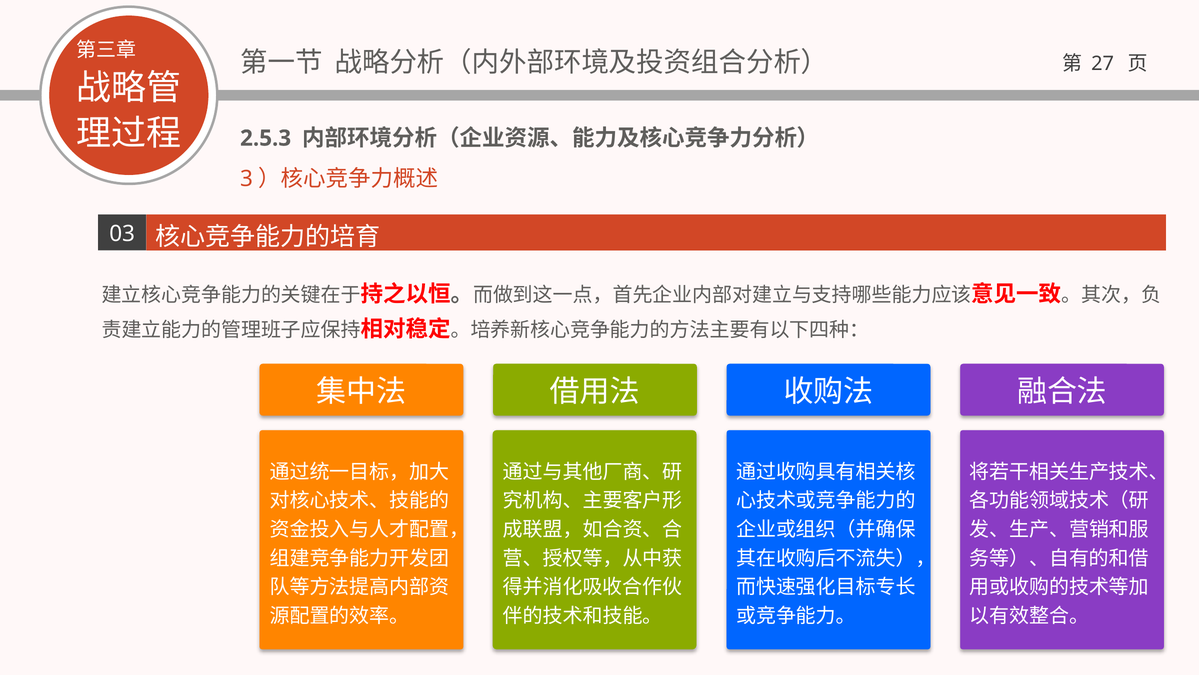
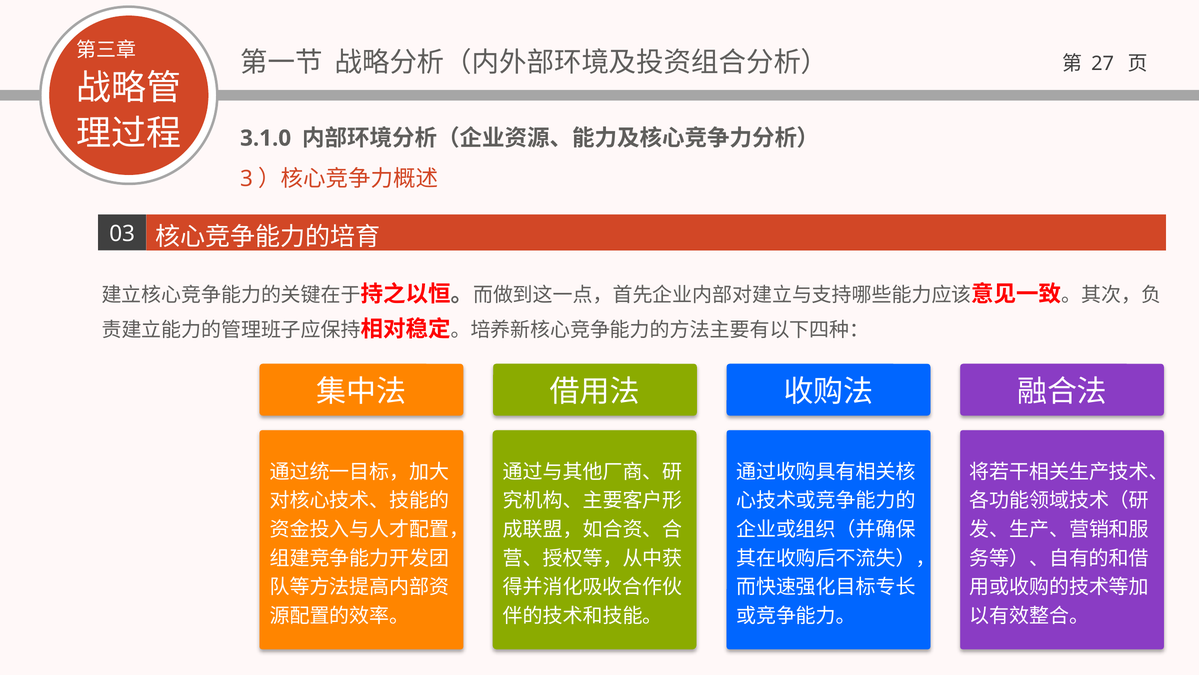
2.5.3: 2.5.3 -> 3.1.0 (266, 138)
